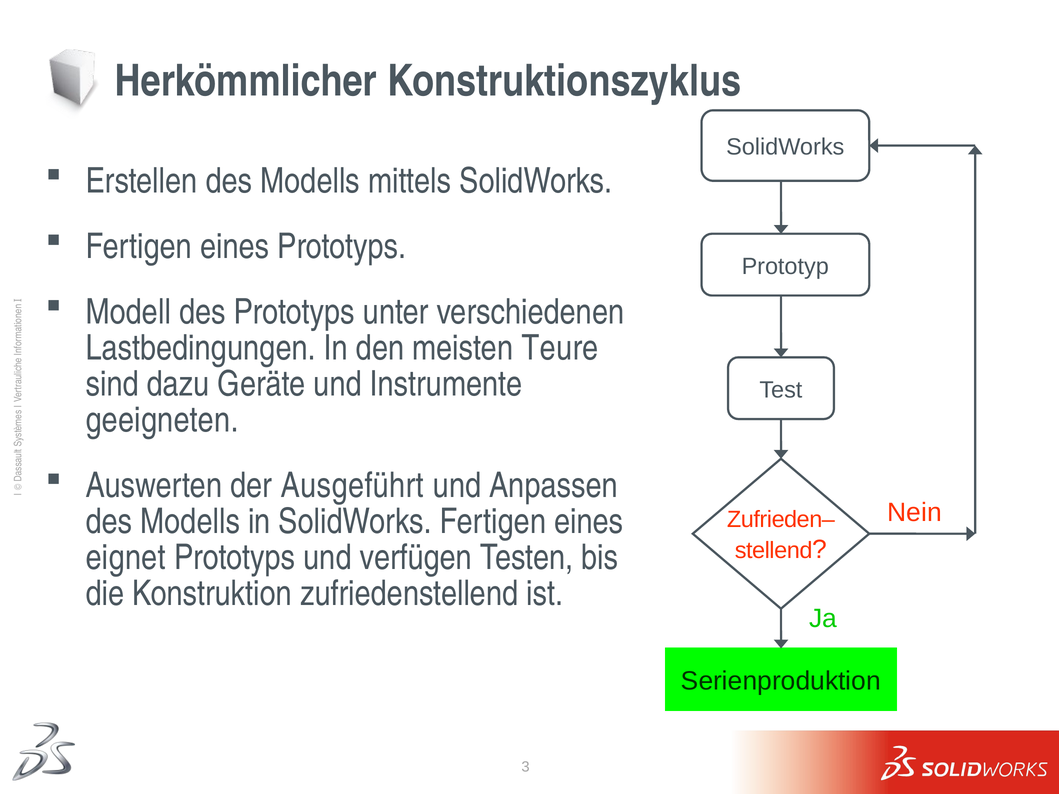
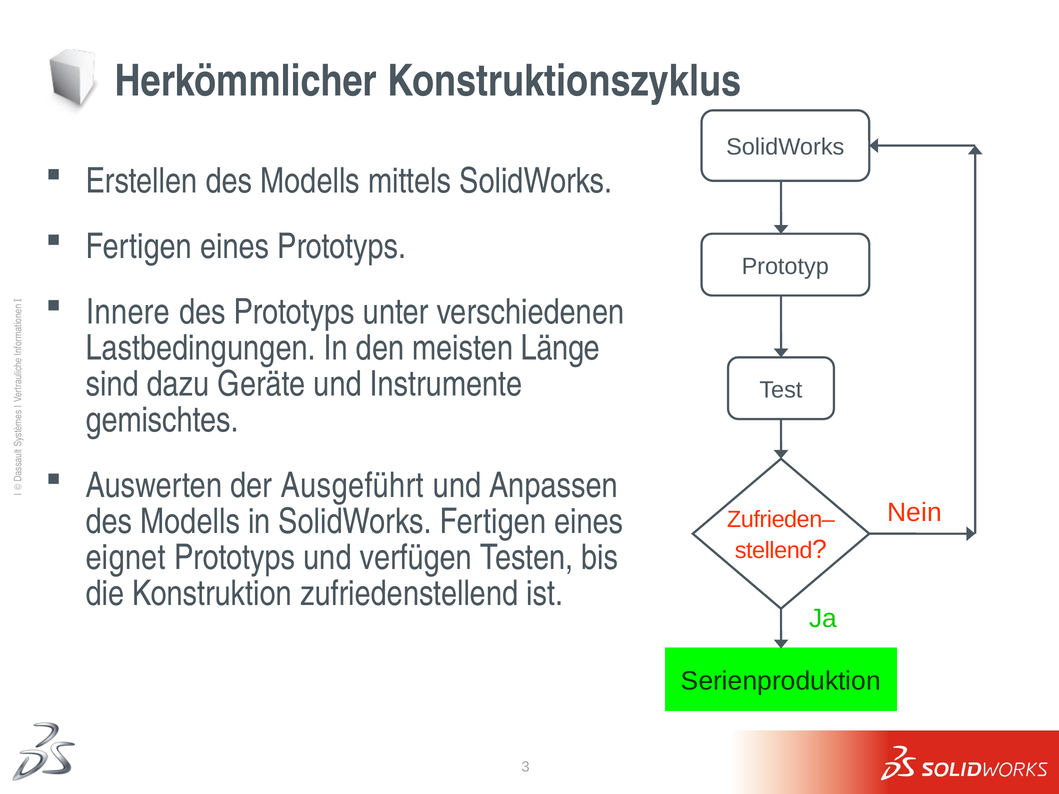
Modell: Modell -> Innere (128, 312)
Teure: Teure -> Länge (560, 348)
geeigneten: geeigneten -> gemischtes (162, 420)
